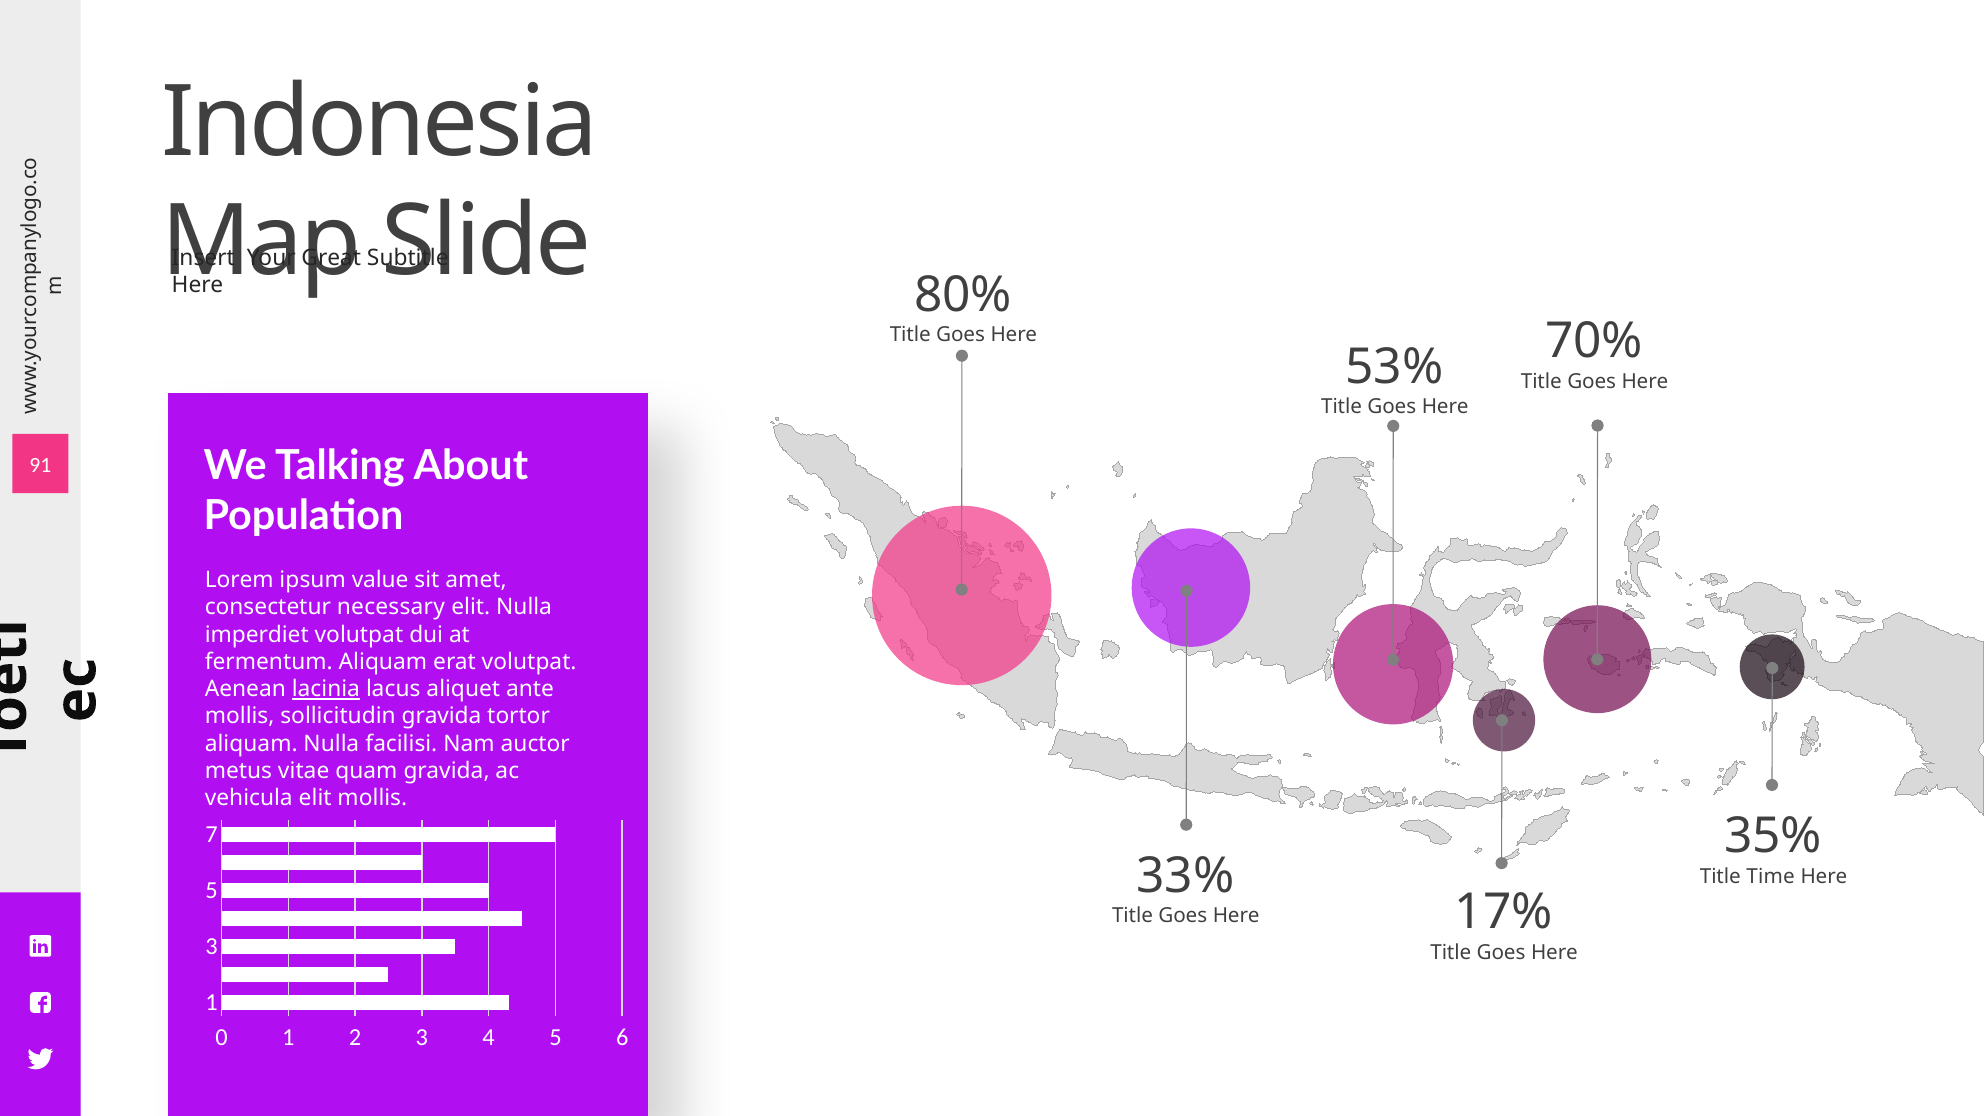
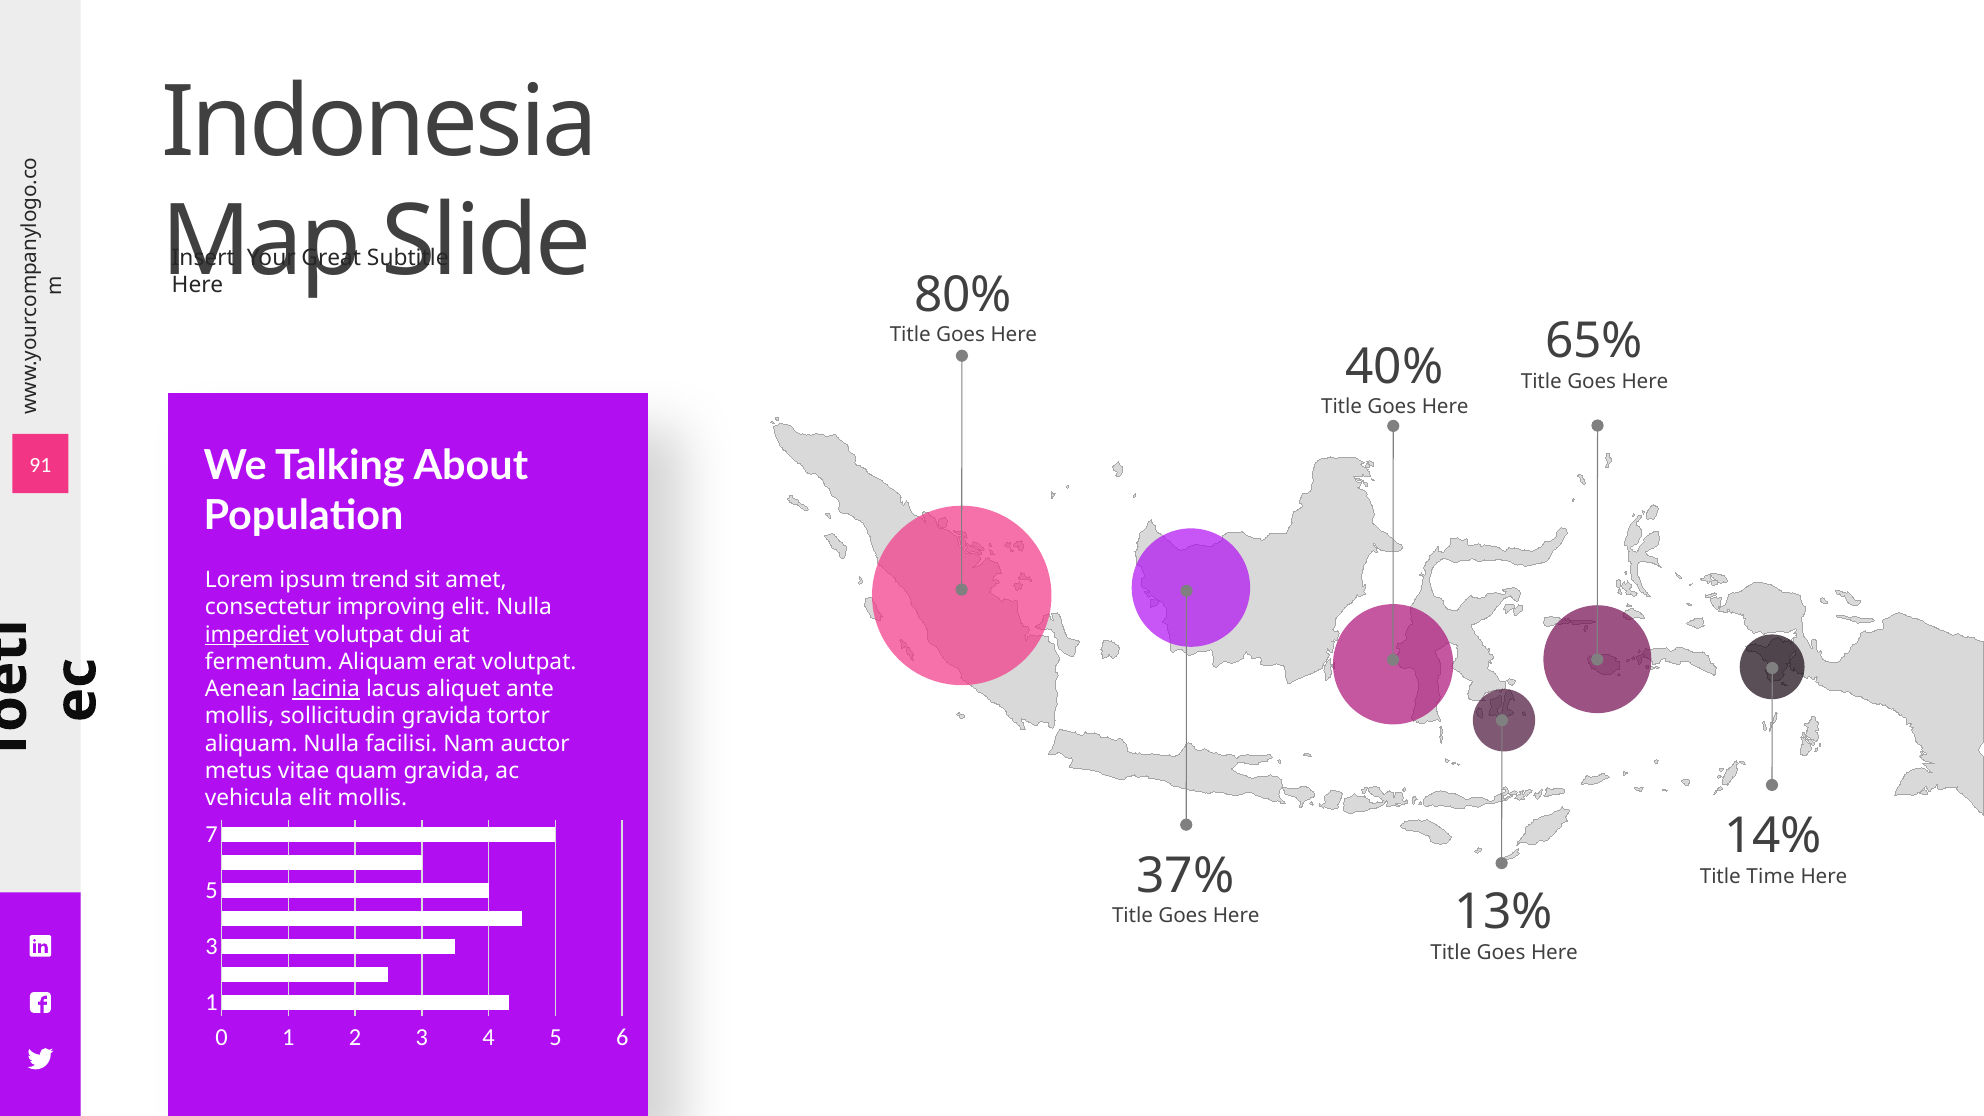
70%: 70% -> 65% (1594, 342)
53%: 53% -> 40% (1395, 367)
value: value -> trend (380, 580)
necessary: necessary -> improving (391, 607)
imperdiet underline: none -> present (257, 635)
35%: 35% -> 14% (1773, 836)
33%: 33% -> 37% (1186, 876)
17%: 17% -> 13% (1504, 913)
